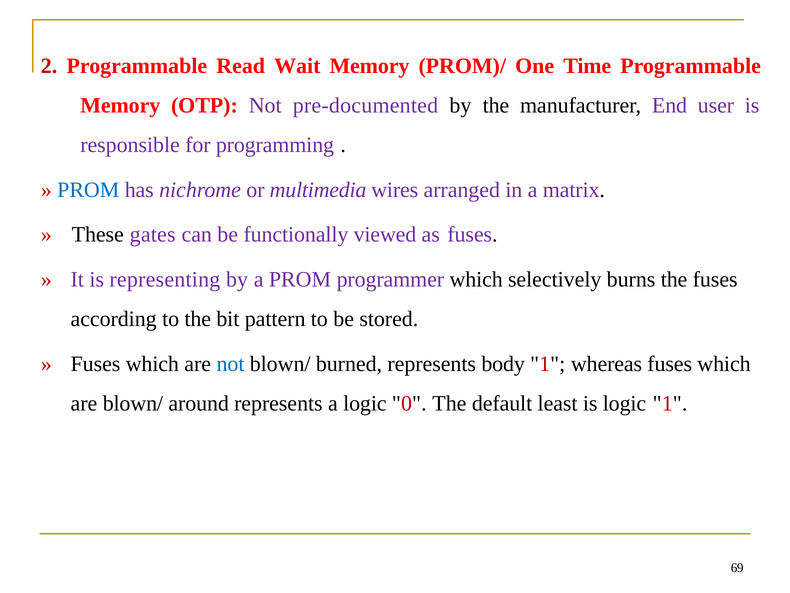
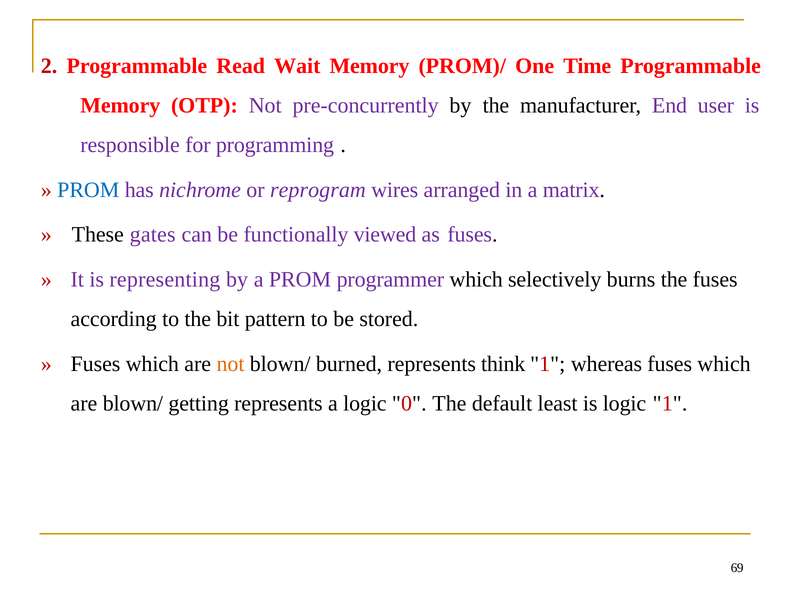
pre-documented: pre-documented -> pre-concurrently (366, 105)
multimedia: multimedia -> reprogram (318, 190)
not colour: blue -> orange (231, 363)
body: body -> think (503, 363)
around: around -> getting (199, 403)
